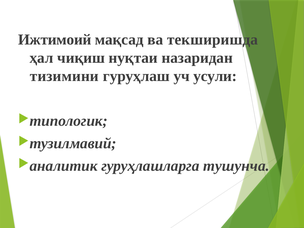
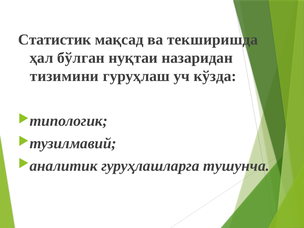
Ижтимоий: Ижтимоий -> Статистик (55, 40)
чиқиш: чиқиш -> бўлган (81, 58)
усули: усули -> кўзда (215, 76)
